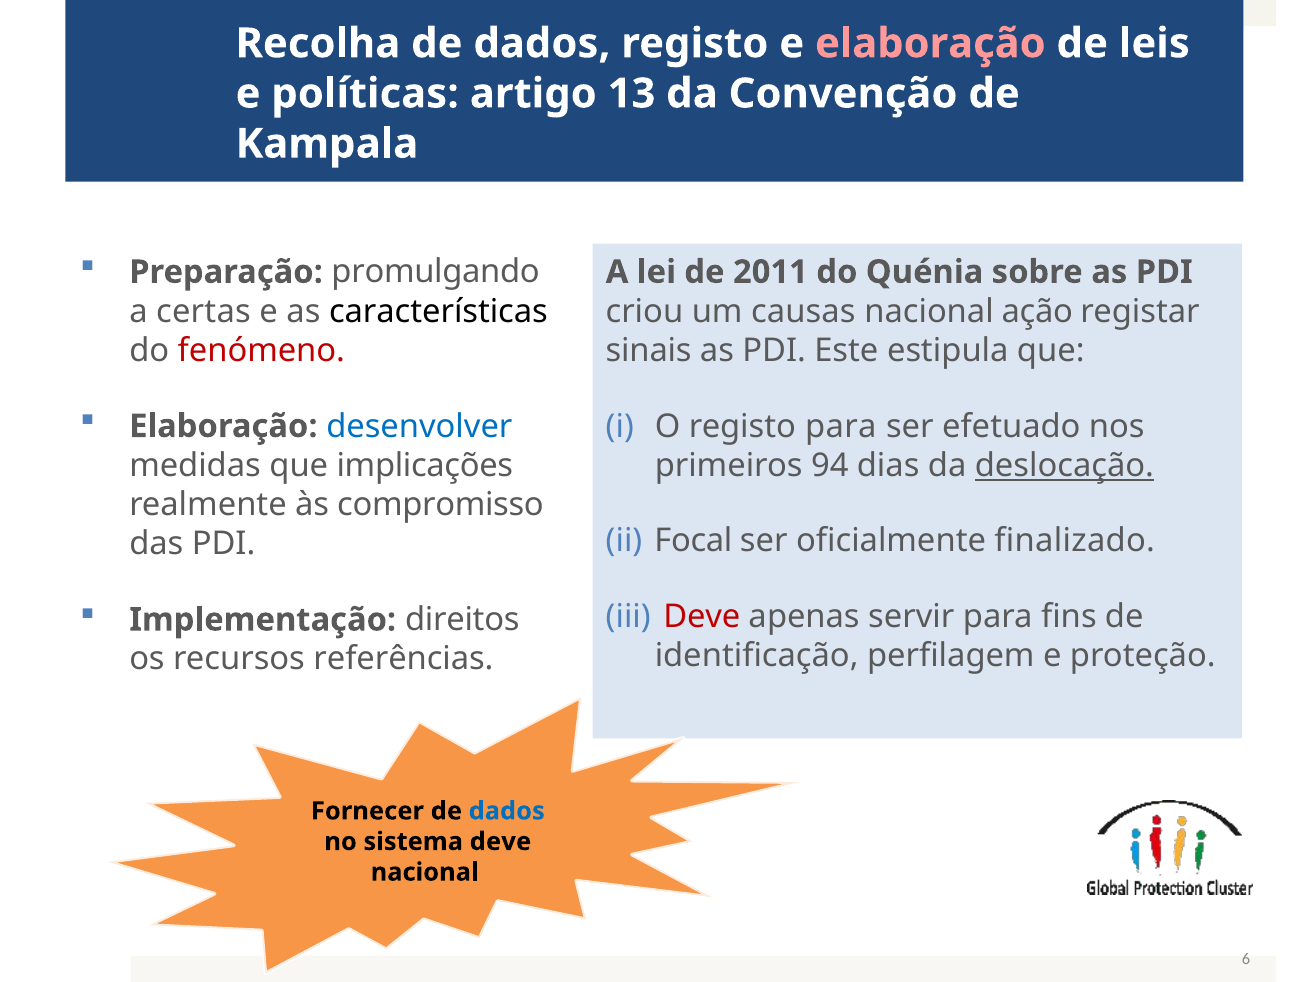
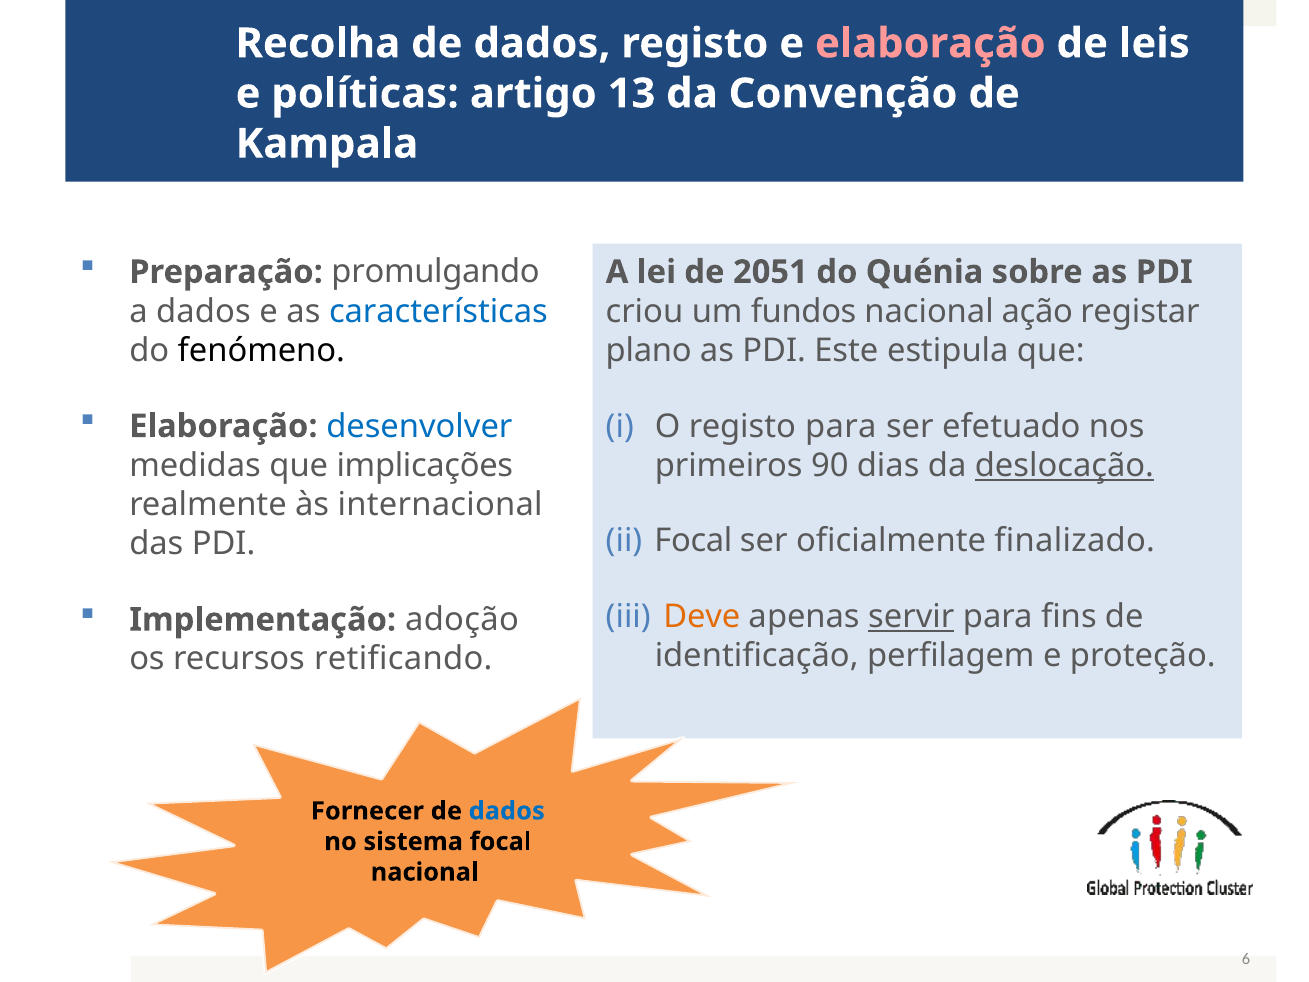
2011: 2011 -> 2051 (770, 272)
a certas: certas -> dados (203, 311)
características colour: black -> blue (438, 311)
causas: causas -> fundos (804, 311)
fenómeno colour: red -> black (261, 350)
sinais: sinais -> plano (649, 350)
94: 94 -> 90 (830, 465)
compromisso: compromisso -> internacional (440, 505)
direitos: direitos -> adoção (462, 620)
Deve colour: red -> orange (702, 617)
servir underline: none -> present (911, 617)
referências: referências -> retificando (403, 659)
sistema deve: deve -> focal (501, 841)
